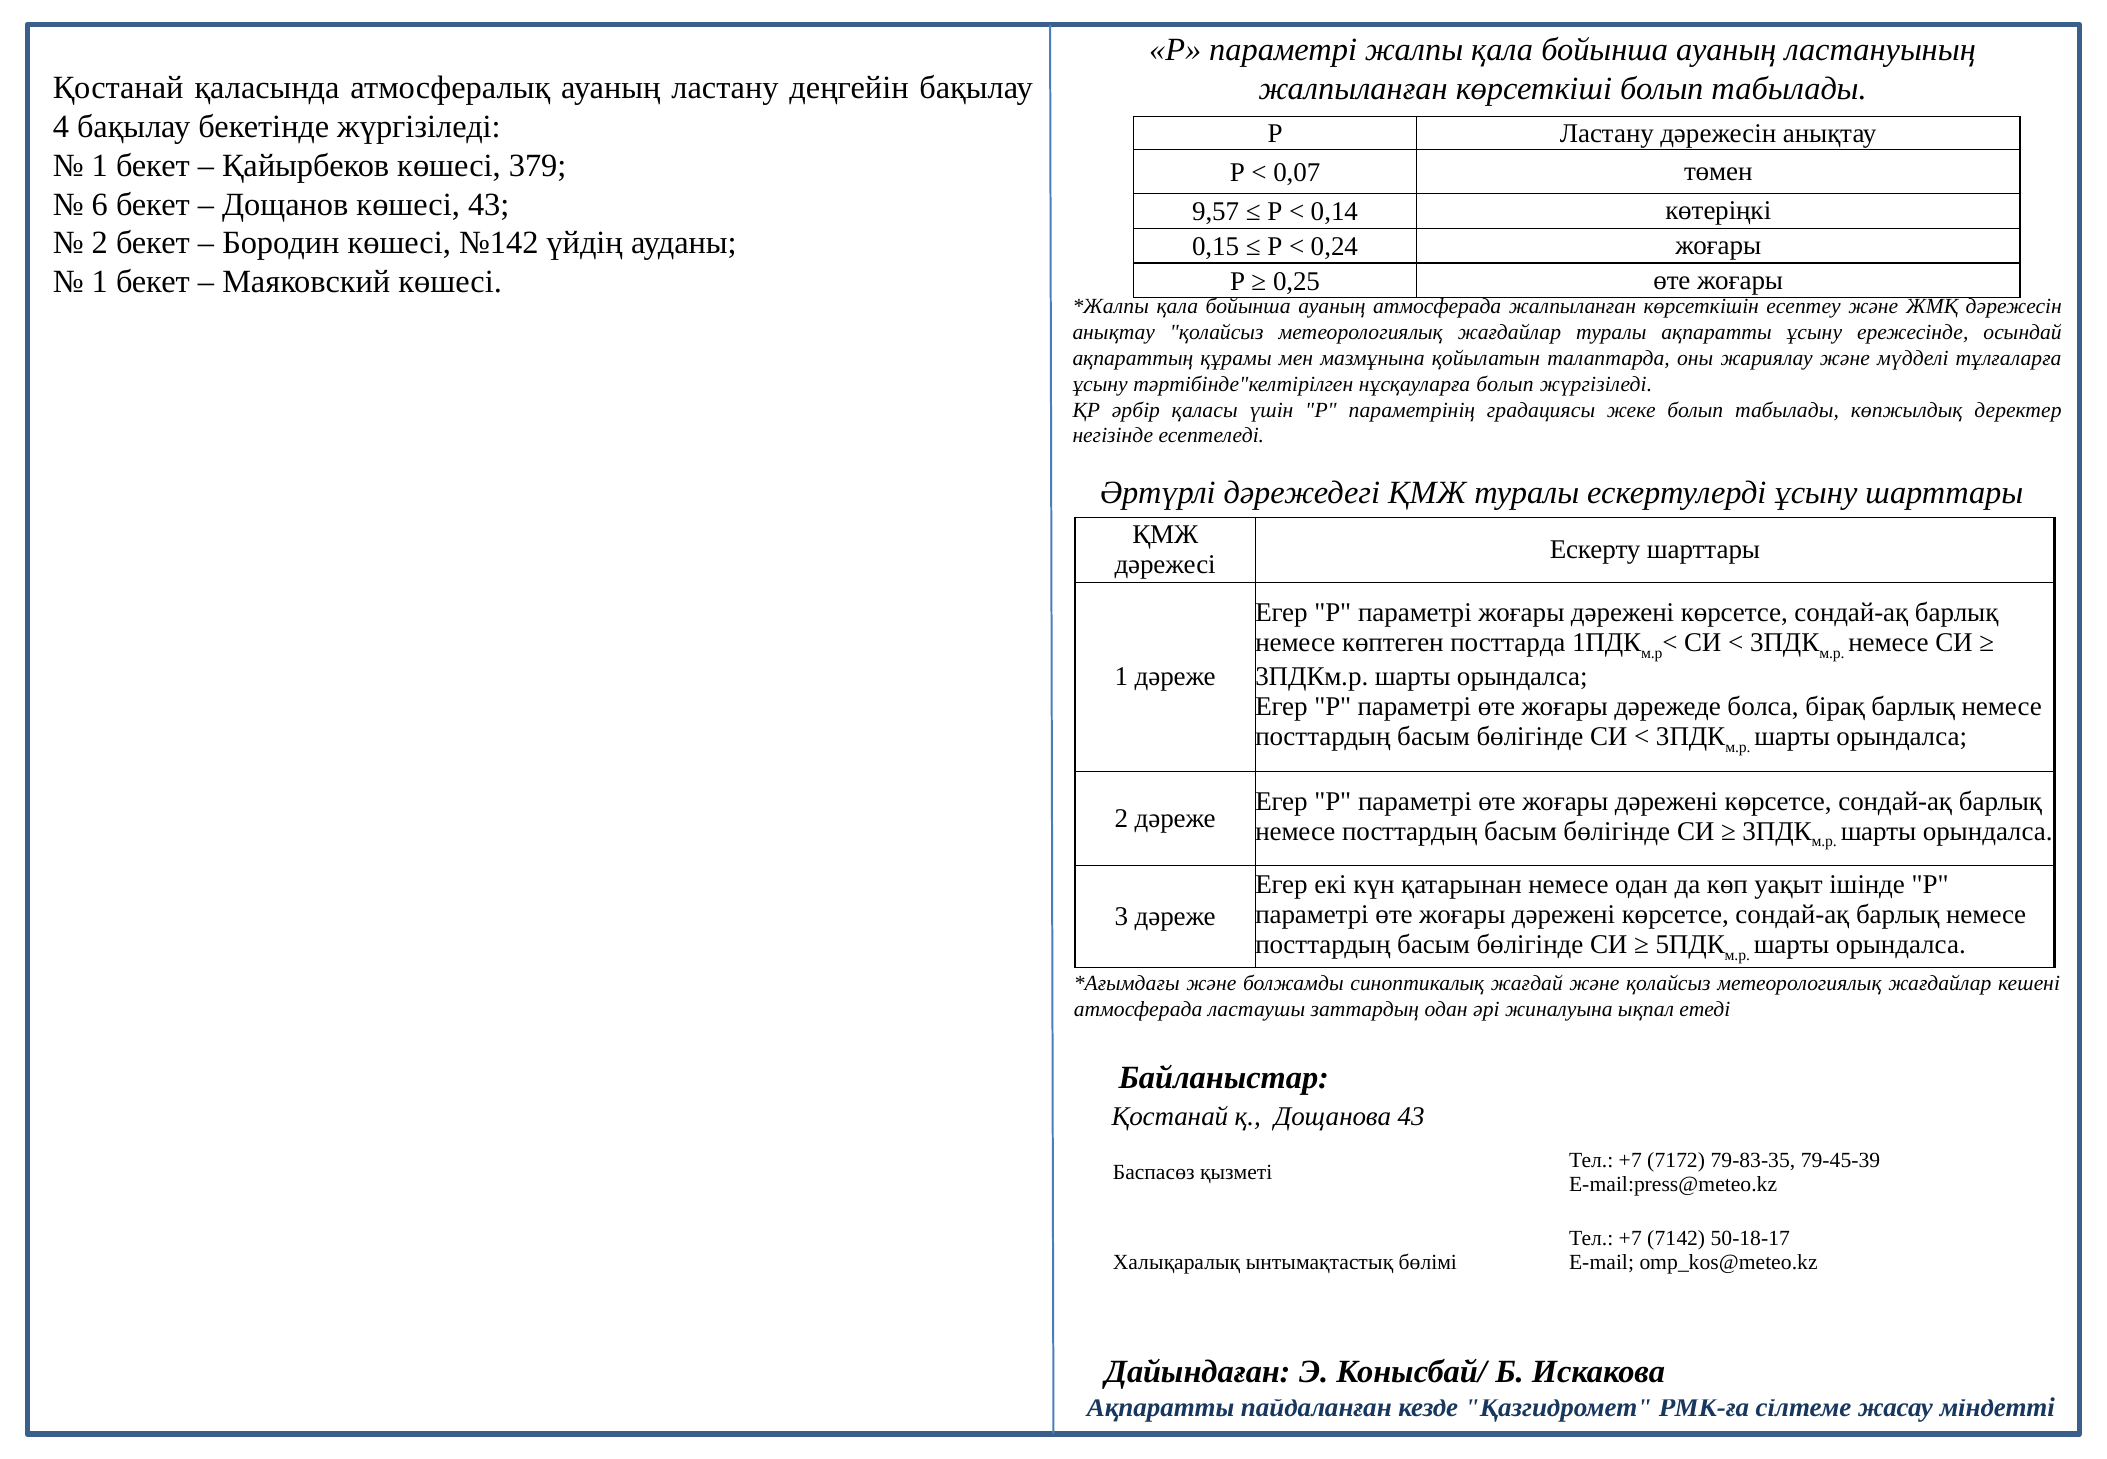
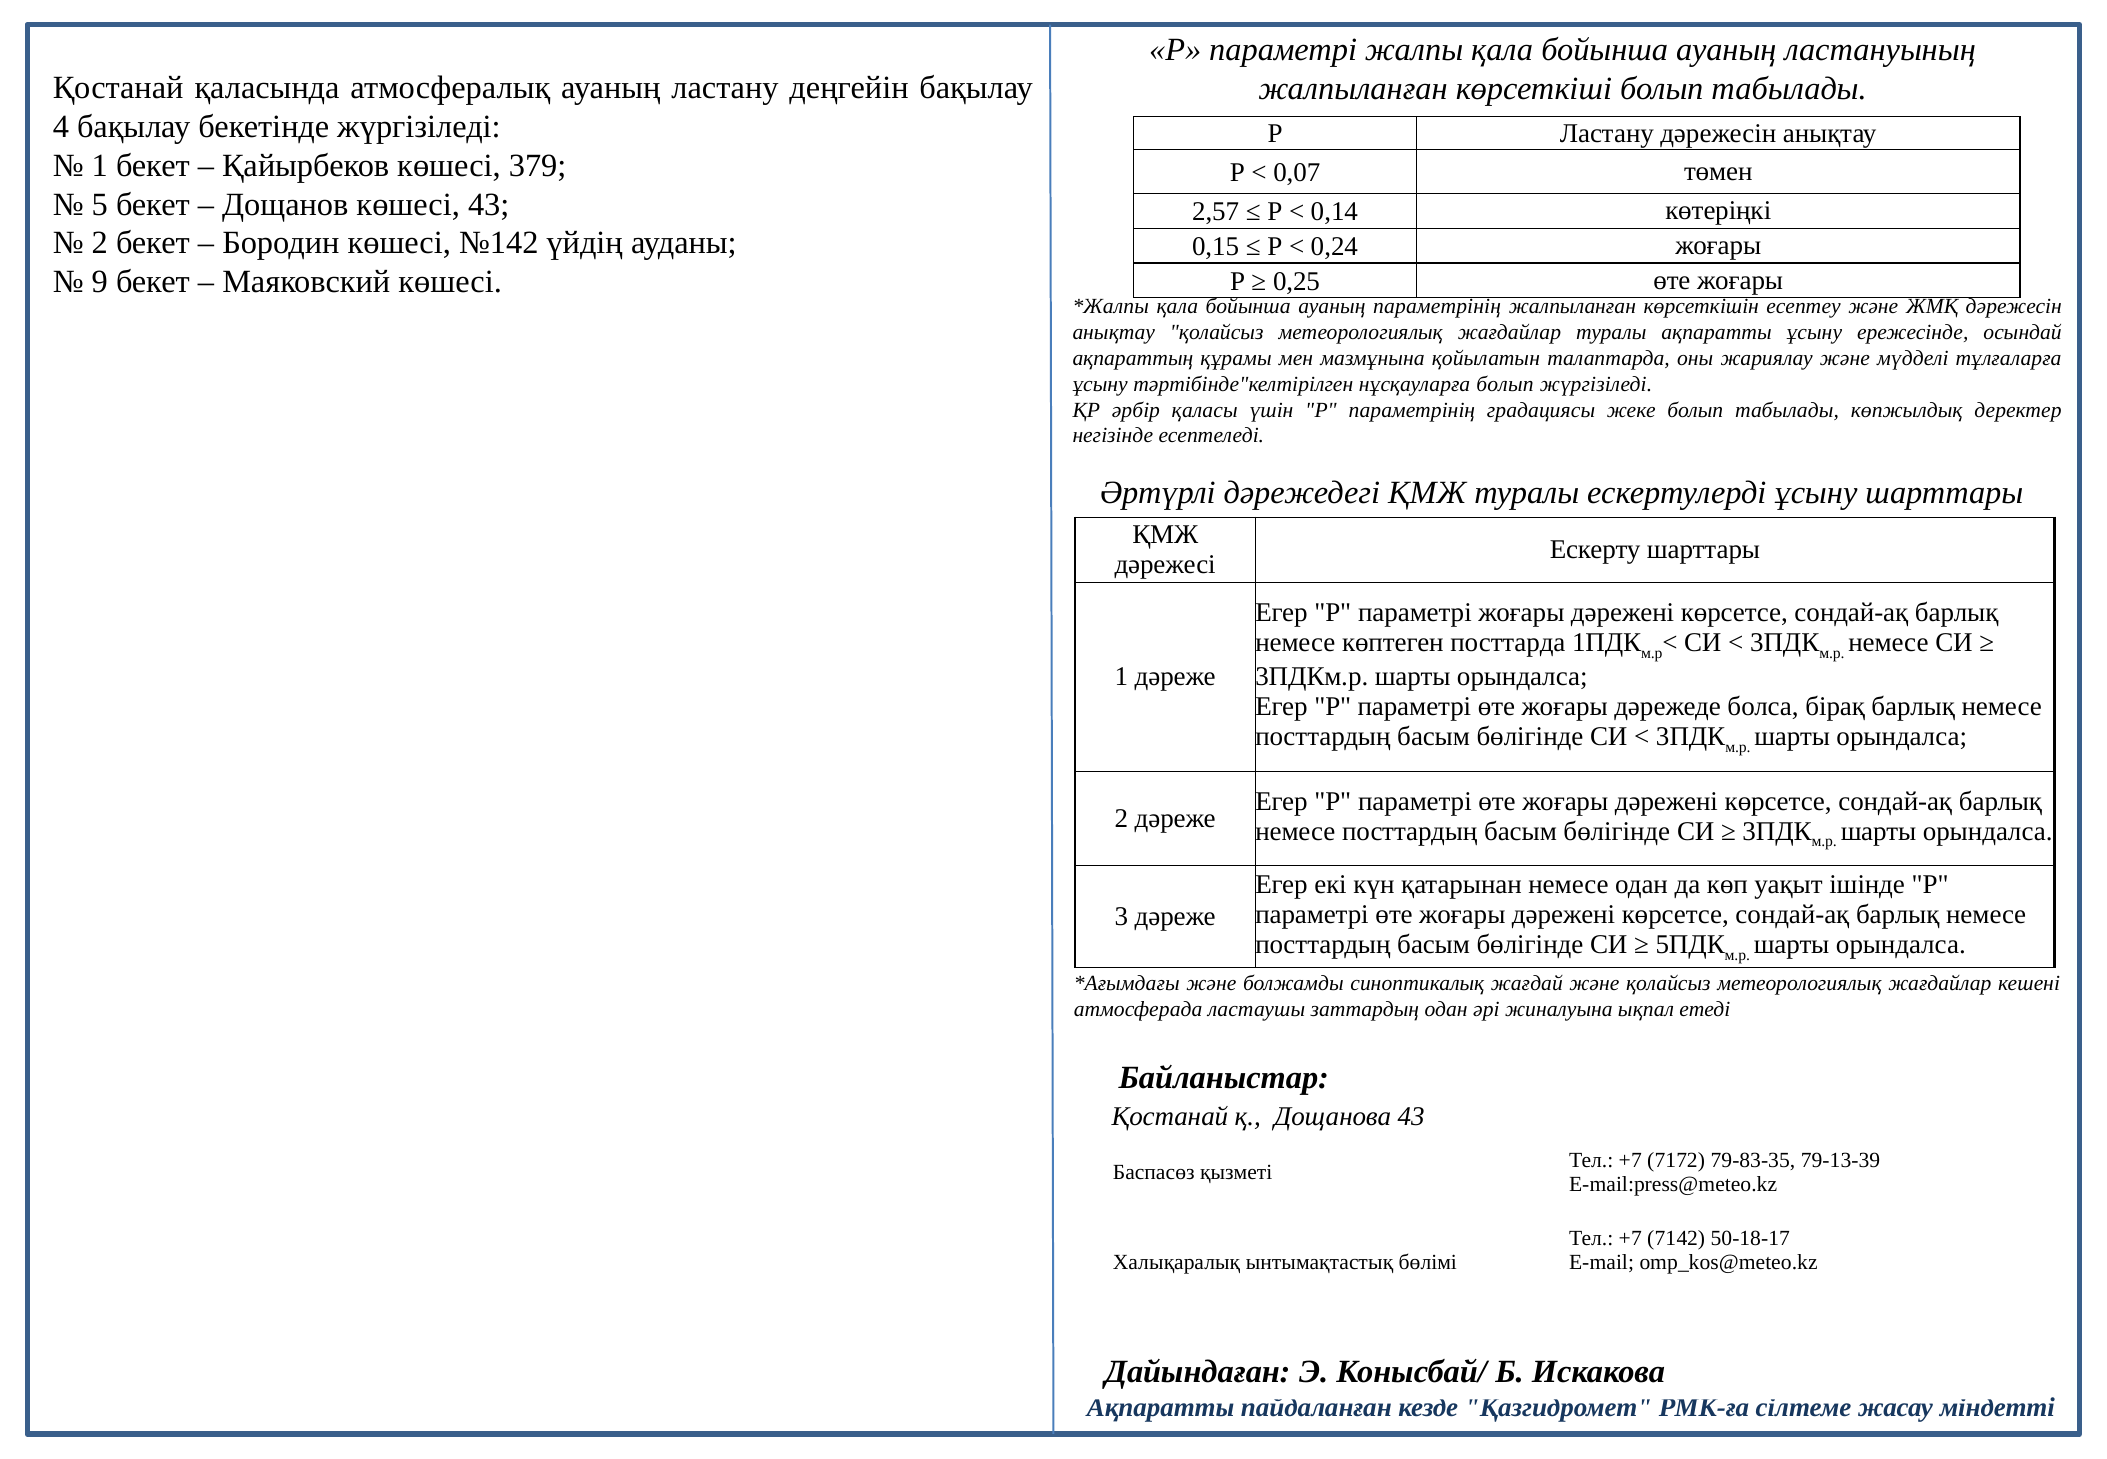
6: 6 -> 5 (100, 204)
9,57: 9,57 -> 2,57 (1216, 212)
1: 1 -> 9 (100, 282)
ауаның атмосферада: атмосферада -> параметрінің (1437, 306)
79-45-39: 79-45-39 -> 79-13-39 (1841, 1160)
